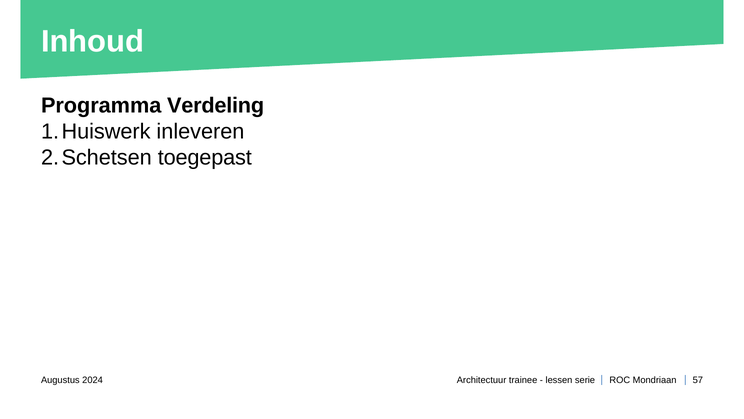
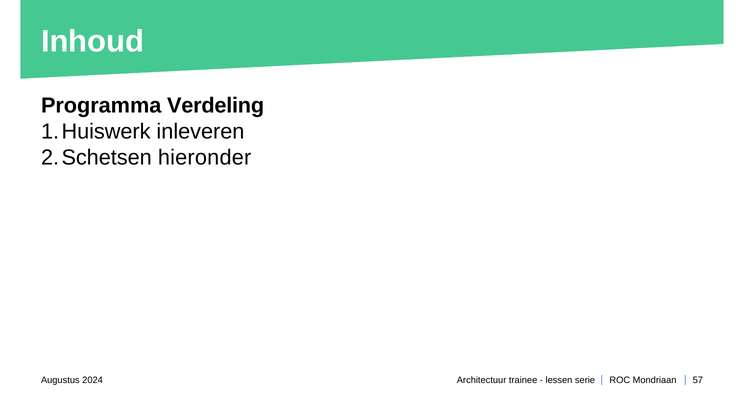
toegepast: toegepast -> hieronder (205, 157)
